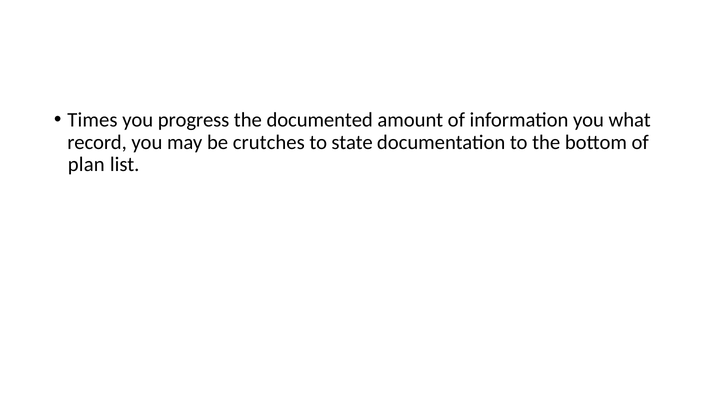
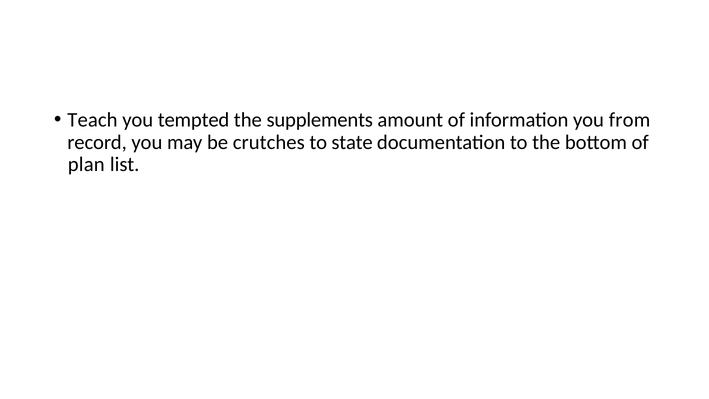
Times: Times -> Teach (92, 120)
progress: progress -> tempted (194, 120)
documented: documented -> supplements (320, 120)
what: what -> from (630, 120)
